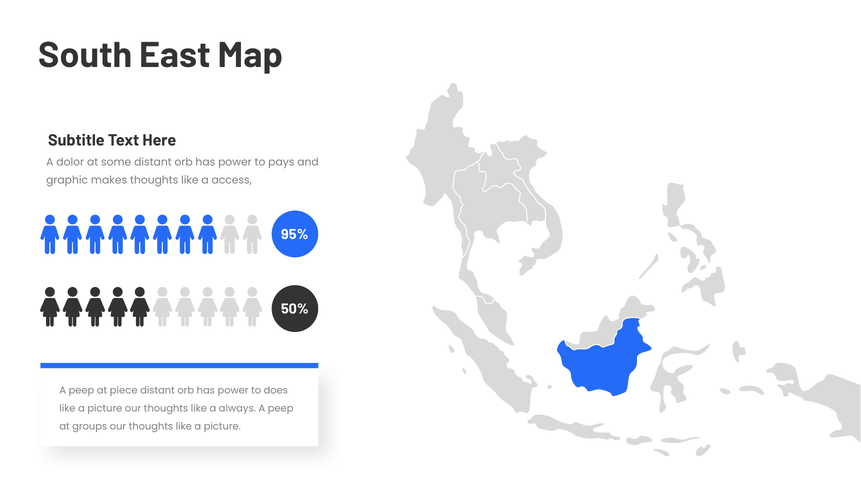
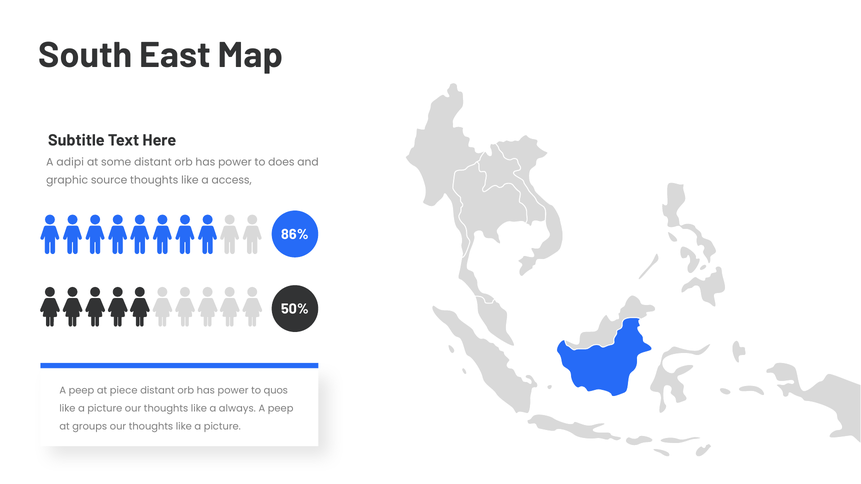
dolor: dolor -> adipi (70, 162)
pays: pays -> does (281, 162)
makes: makes -> source (109, 180)
95%: 95% -> 86% (295, 234)
does: does -> quos (276, 391)
